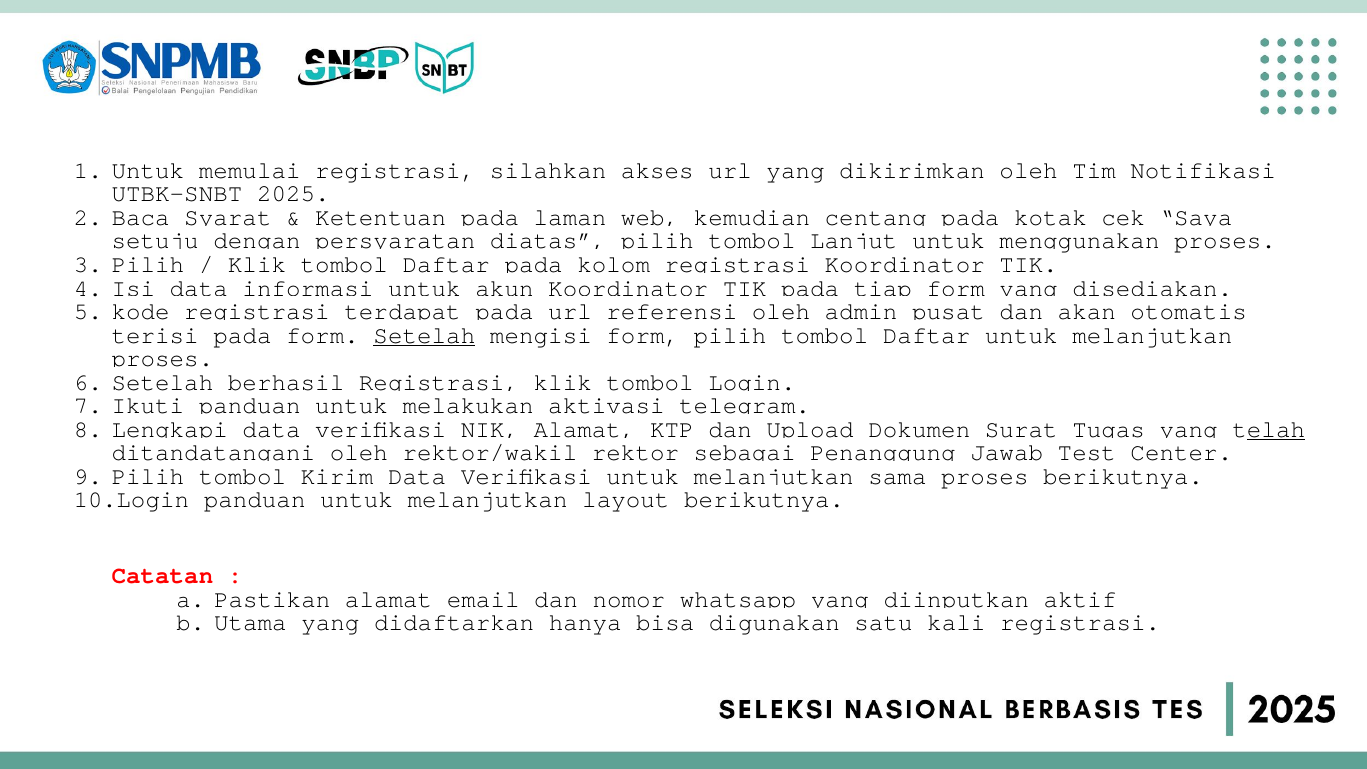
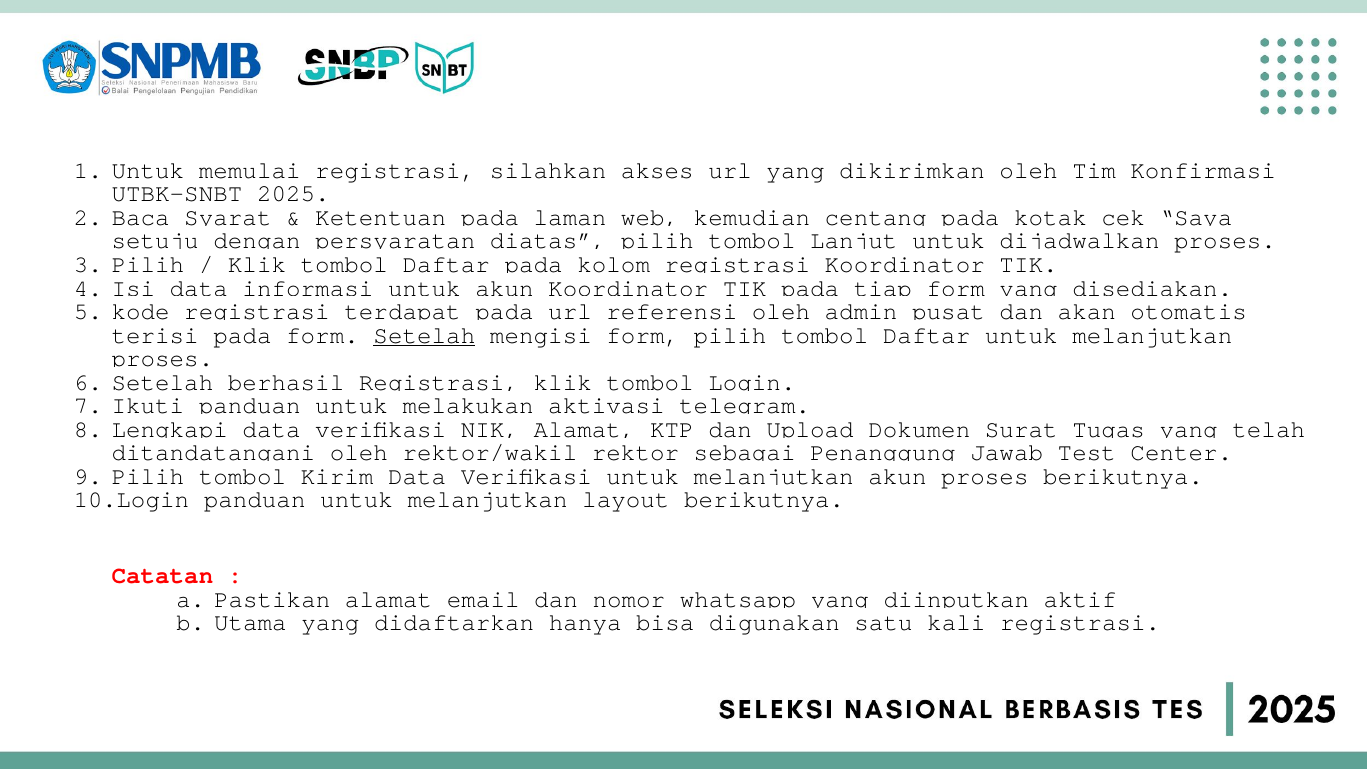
Notifikasi: Notifikasi -> Konfirmasi (1203, 170)
menggunakan: menggunakan -> dijadwalkan (1080, 241)
telah underline: present -> none (1269, 429)
sama: sama -> akun (898, 476)
